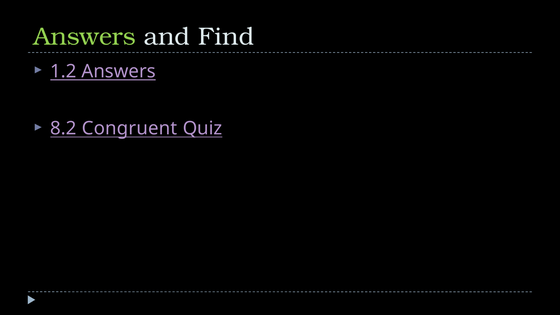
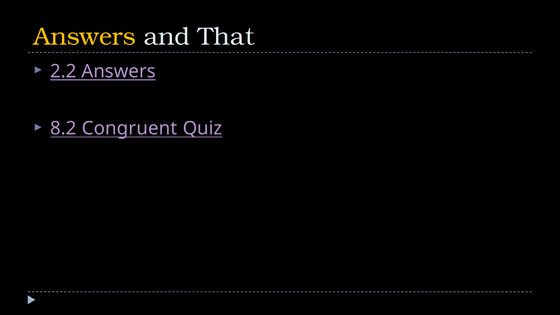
Answers colour: light green -> yellow (85, 37)
Find: Find -> That (226, 37)
1.2: 1.2 -> 2.2 (63, 71)
